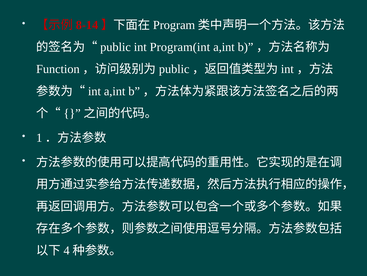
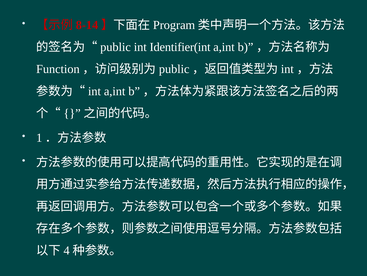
Program(int: Program(int -> Identifier(int (180, 47)
